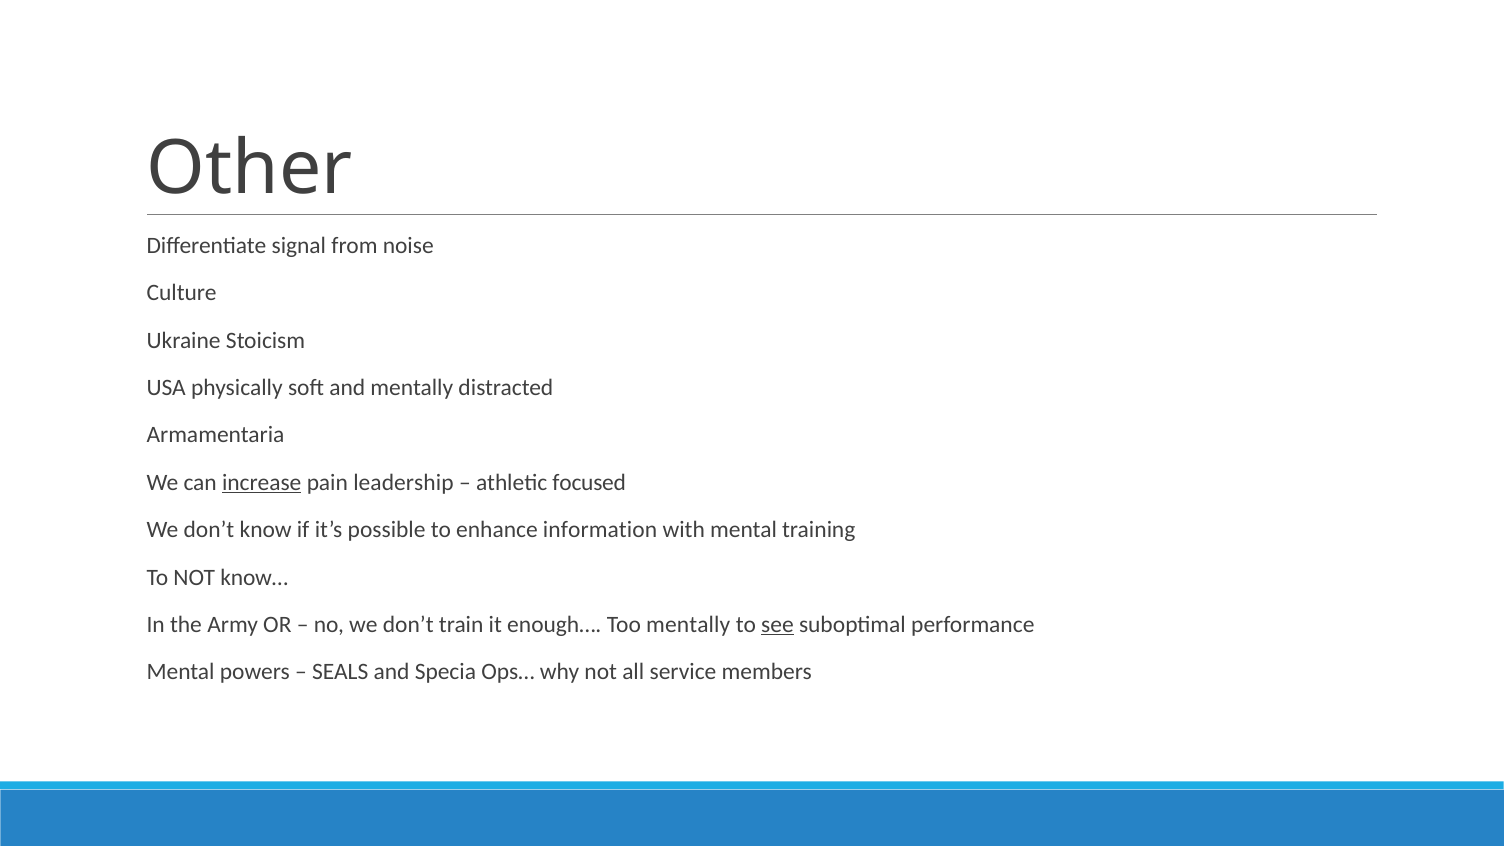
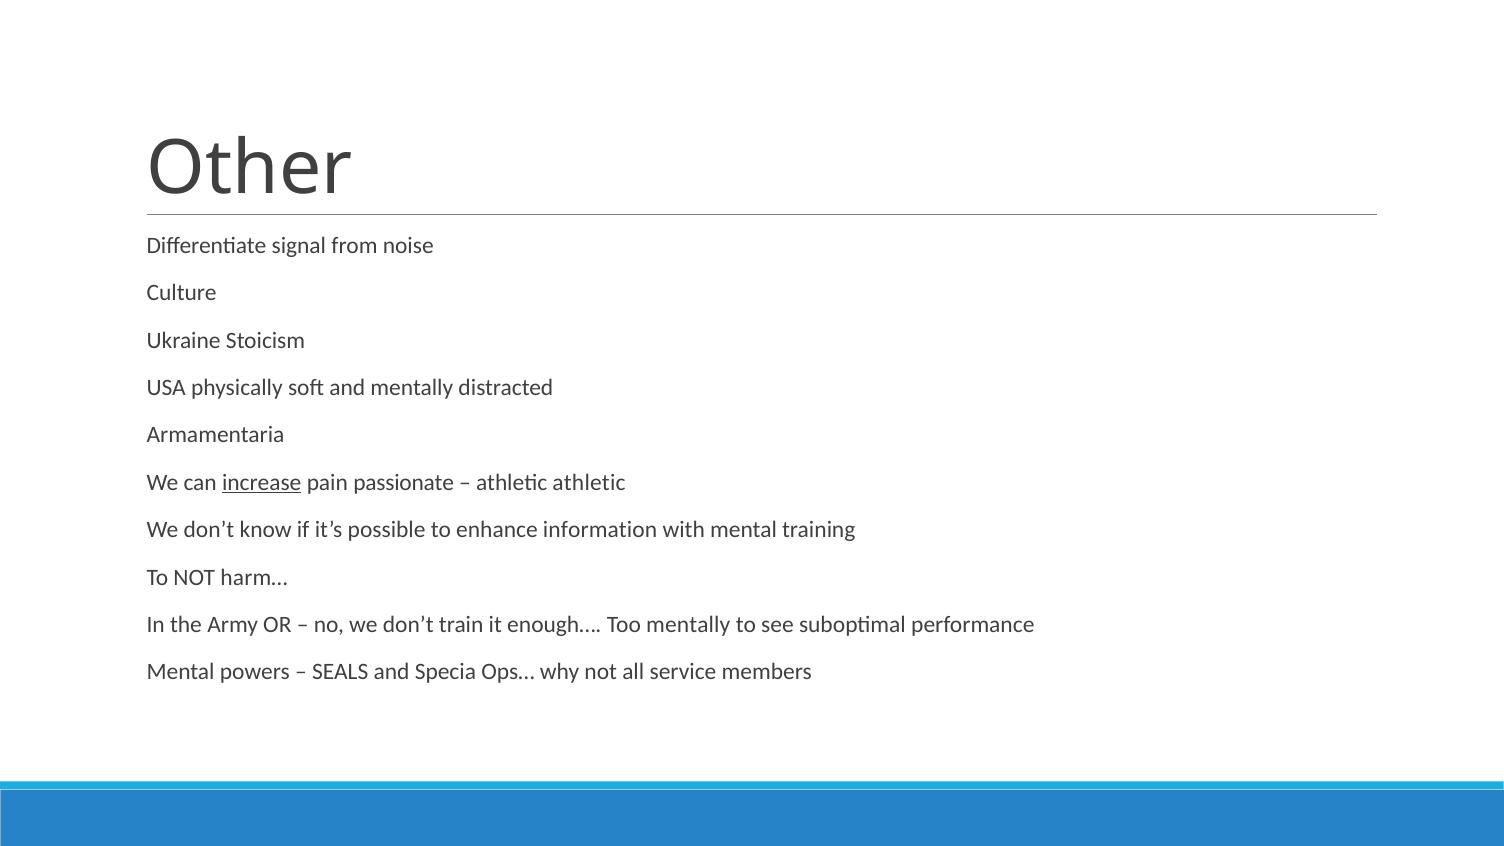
leadership: leadership -> passionate (404, 483)
athletic focused: focused -> athletic (589, 483)
know…: know… -> harm… (254, 577)
see underline: present -> none (777, 625)
